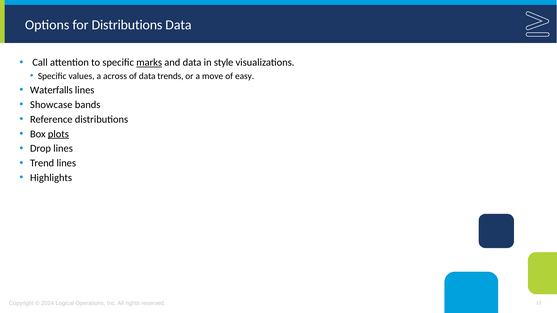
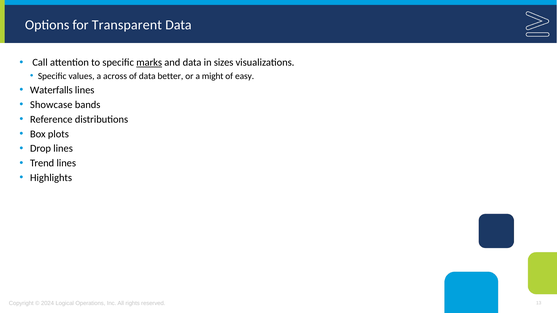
for Distributions: Distributions -> Transparent (127, 25)
style: style -> sizes (224, 63)
trends: trends -> better (170, 76)
move: move -> might (213, 76)
plots underline: present -> none (58, 134)
